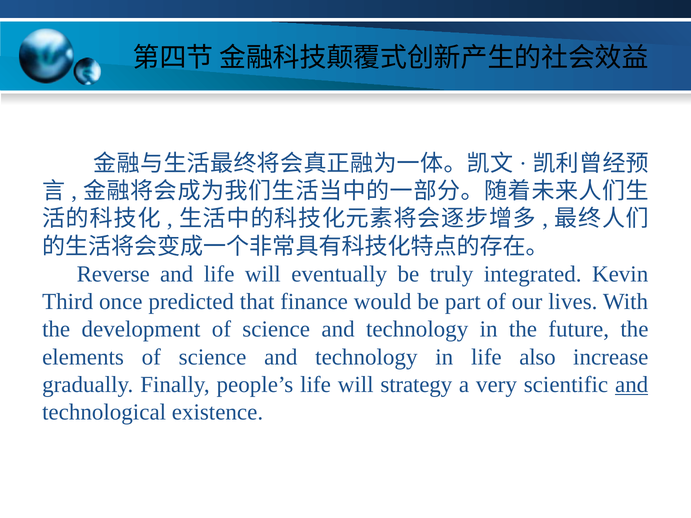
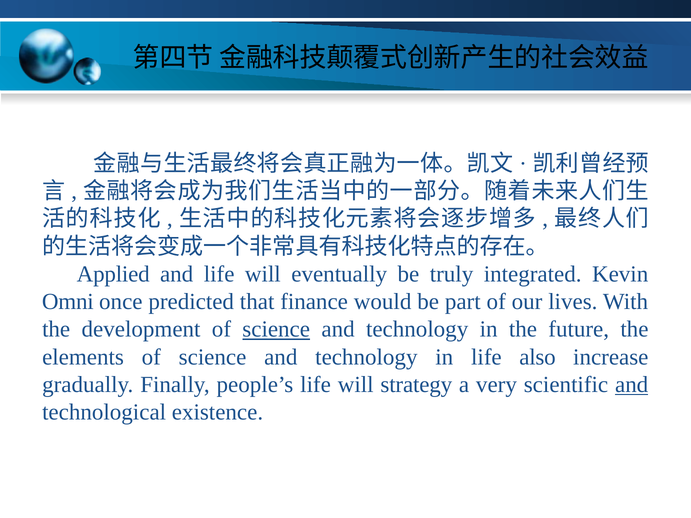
Reverse: Reverse -> Applied (113, 274)
Third: Third -> Omni (68, 302)
science underline: none -> present (276, 330)
